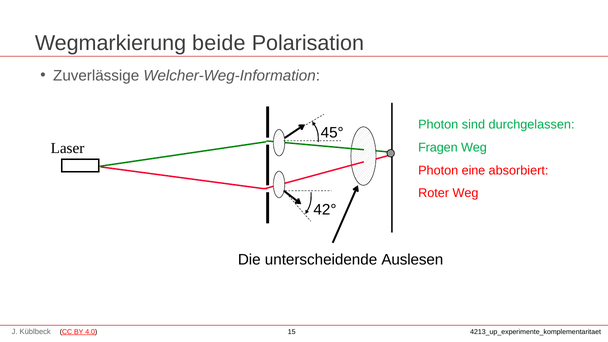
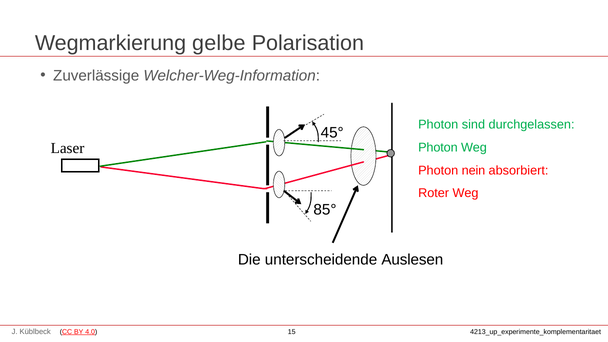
beide: beide -> gelbe (219, 43)
Fragen: Fragen -> Photon (438, 148)
eine: eine -> nein (473, 170)
42°: 42° -> 85° (325, 210)
